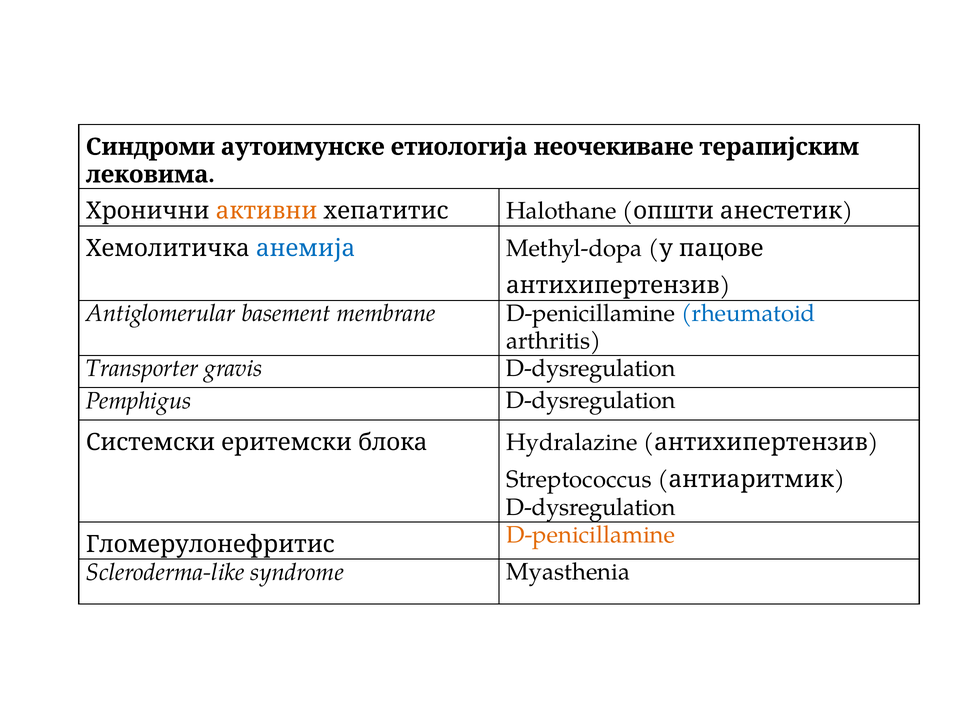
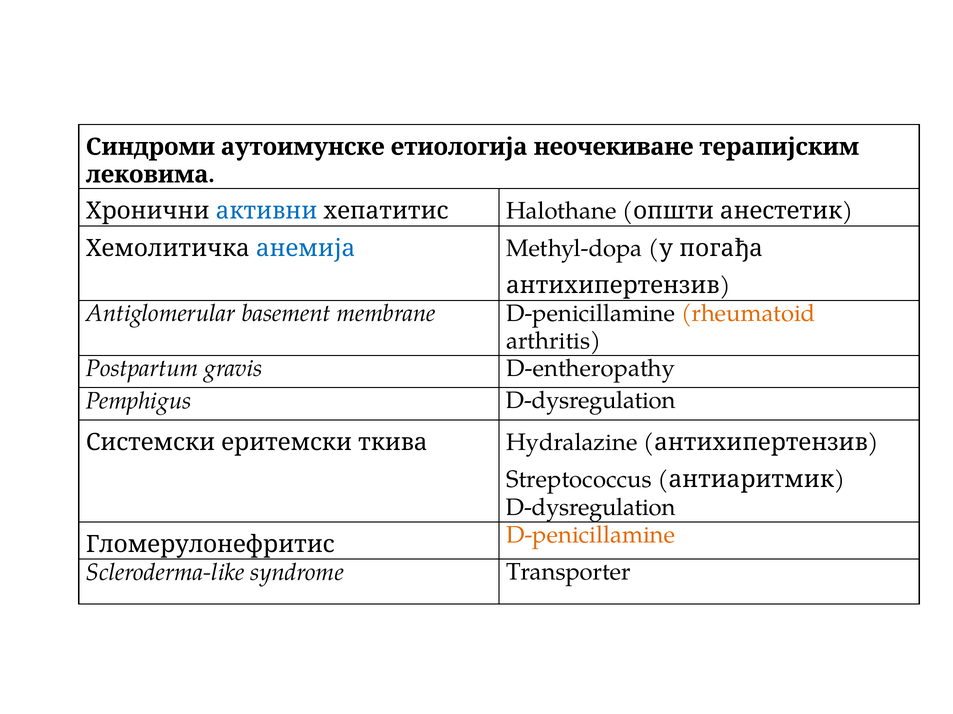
активни colour: orange -> blue (267, 211)
пацове: пацове -> погађа (721, 249)
rheumatoid colour: blue -> orange (748, 314)
Transporter: Transporter -> Postpartum (142, 369)
gravis D-dysregulation: D-dysregulation -> D-entheropathy (591, 369)
блока: блока -> ткива (393, 443)
Myasthenia: Myasthenia -> Transporter (568, 573)
